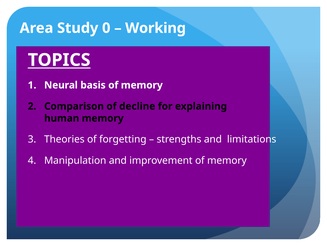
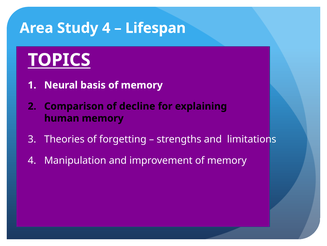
Study 0: 0 -> 4 (106, 28)
Working: Working -> Lifespan (156, 28)
